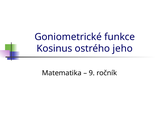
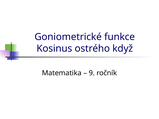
jeho: jeho -> když (123, 49)
